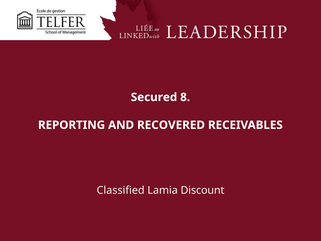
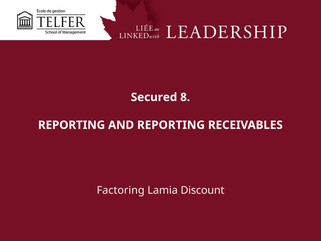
AND RECOVERED: RECOVERED -> REPORTING (171, 125)
Classified: Classified -> Factoring (121, 190)
